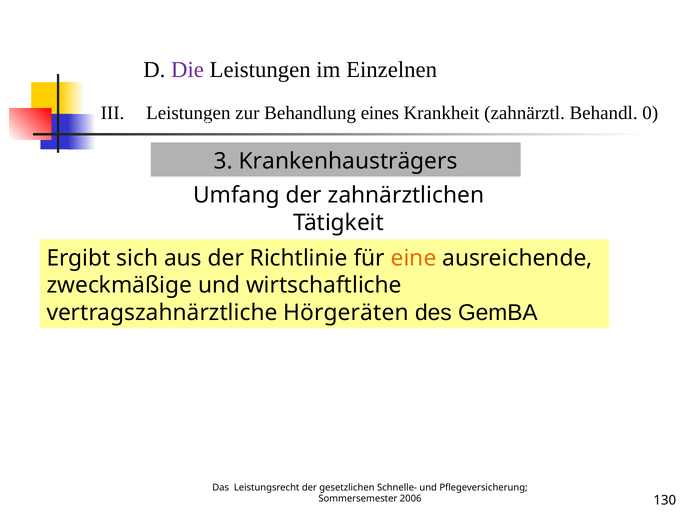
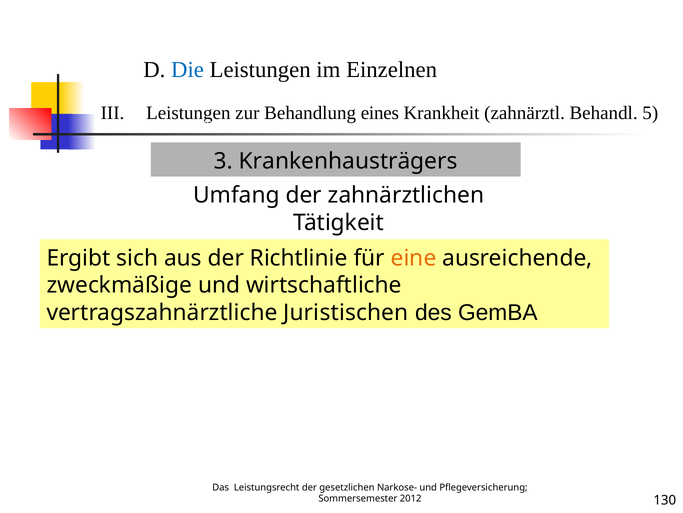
Die colour: purple -> blue (188, 70)
0: 0 -> 5 (650, 113)
Hörgeräten: Hörgeräten -> Juristischen (346, 312)
Schnelle-: Schnelle- -> Narkose- (397, 487)
2006: 2006 -> 2012 (411, 498)
